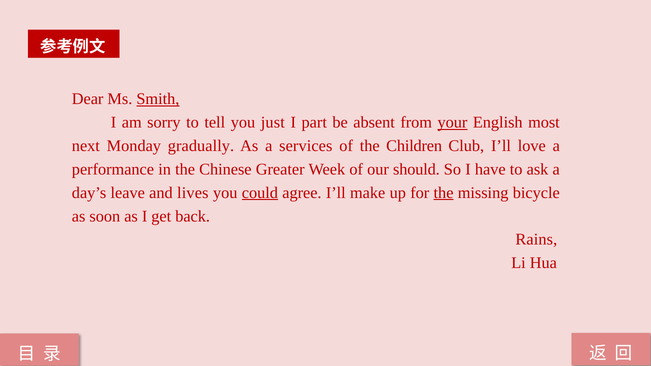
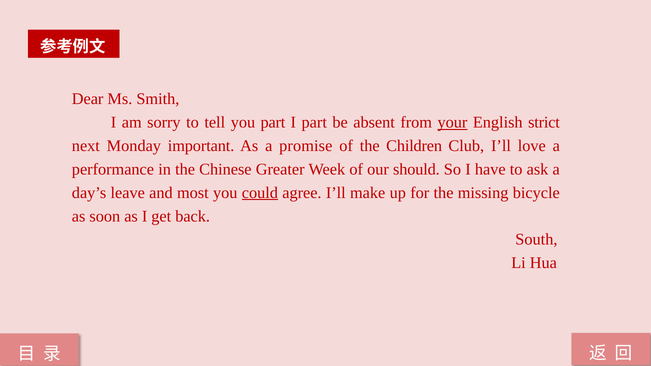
Smith underline: present -> none (158, 99)
you just: just -> part (273, 123)
most: most -> strict (544, 123)
gradually: gradually -> important (201, 146)
services: services -> promise (306, 146)
lives: lives -> most (193, 193)
the underline: present -> none (444, 193)
Rains: Rains -> South (536, 240)
